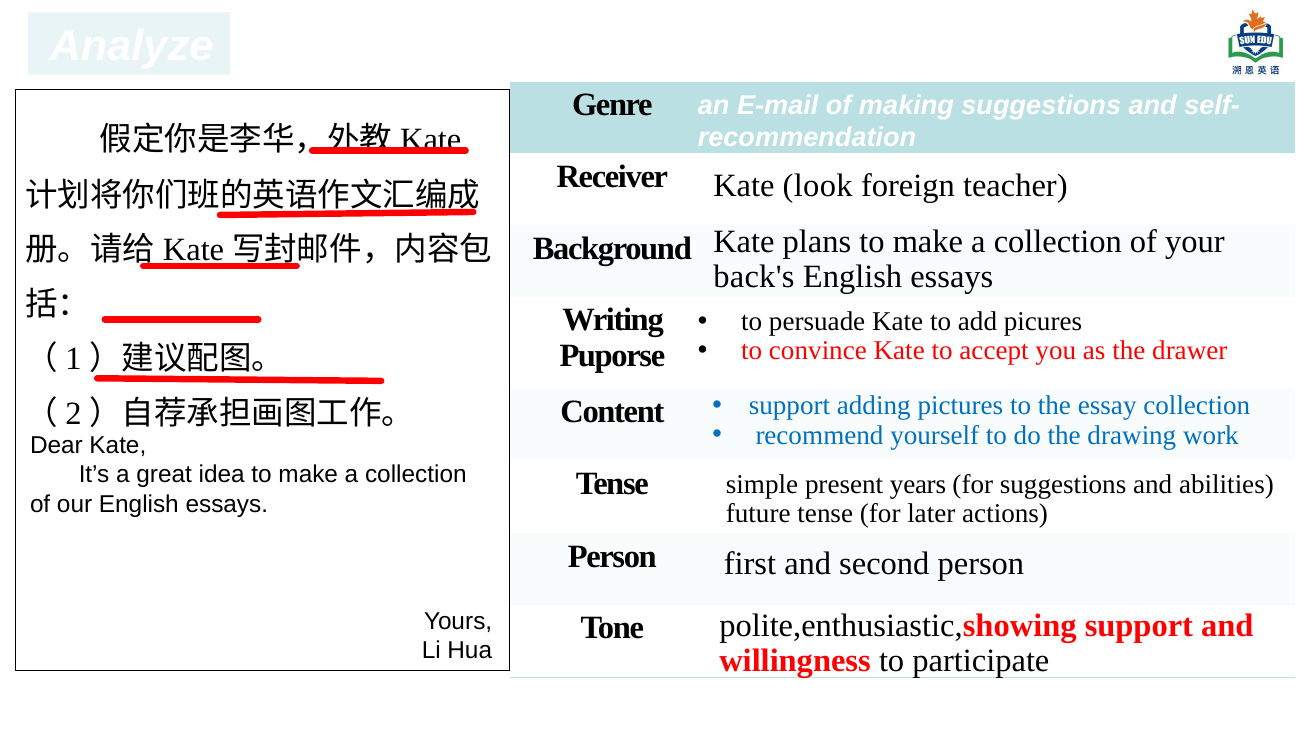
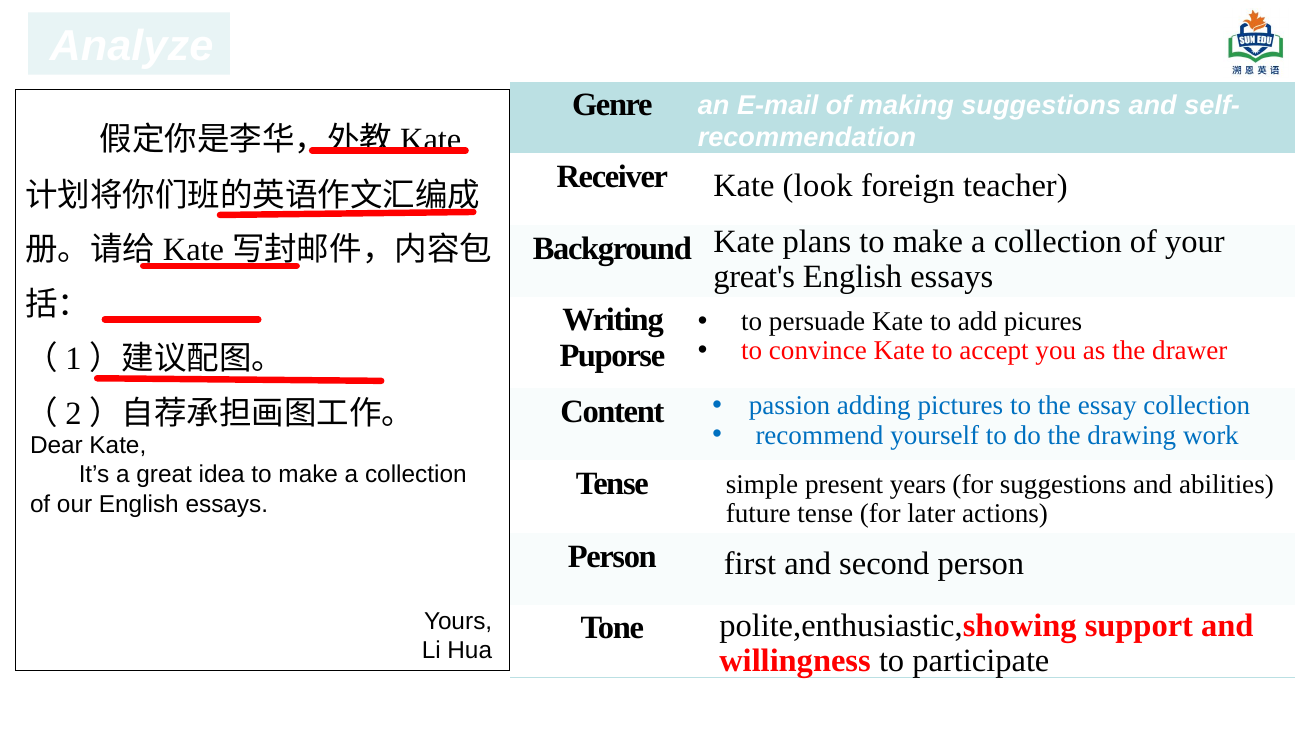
back's: back's -> great's (754, 277)
support: support -> passion (789, 406)
